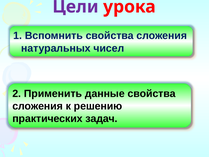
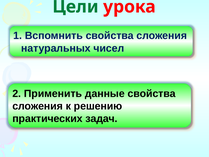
Цели colour: purple -> green (75, 7)
